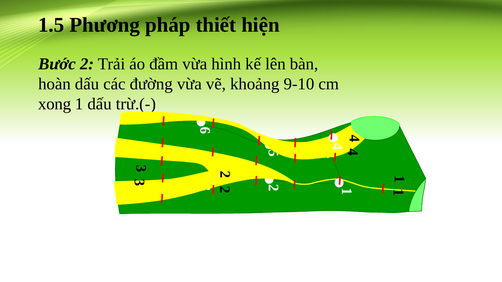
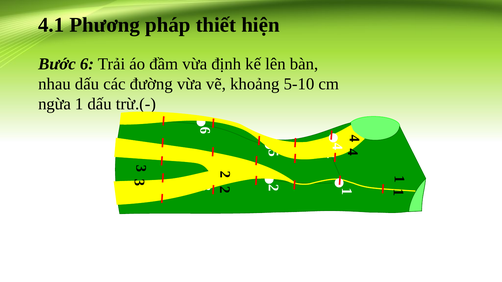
1.5: 1.5 -> 4.1 (51, 25)
Bước 2: 2 -> 6 (87, 64)
hình: hình -> định (226, 64)
hoàn: hoàn -> nhau (54, 84)
9-10: 9-10 -> 5-10 (299, 84)
xong: xong -> ngừa (55, 104)
